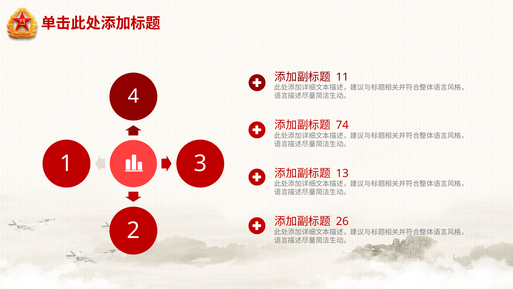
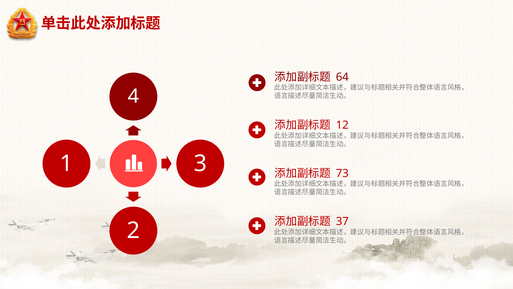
11: 11 -> 64 (342, 77)
74: 74 -> 12 (342, 125)
13: 13 -> 73 (342, 173)
26: 26 -> 37 (342, 221)
